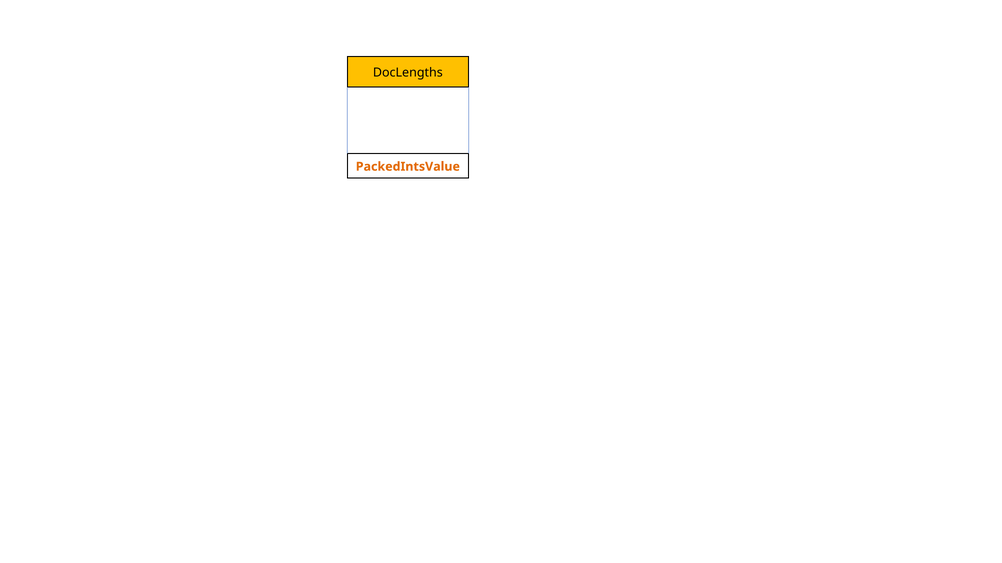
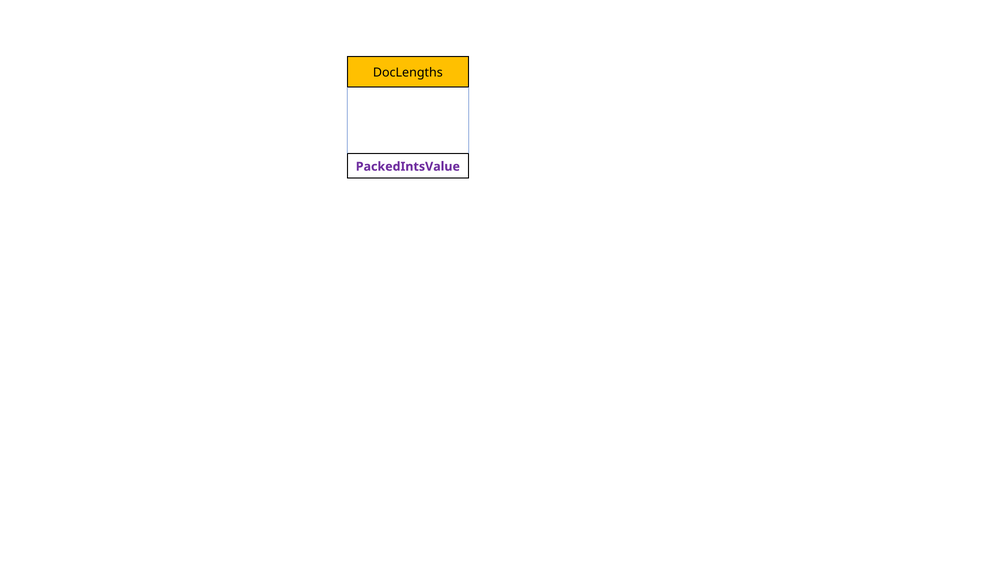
PackedIntsValue colour: orange -> purple (408, 167)
